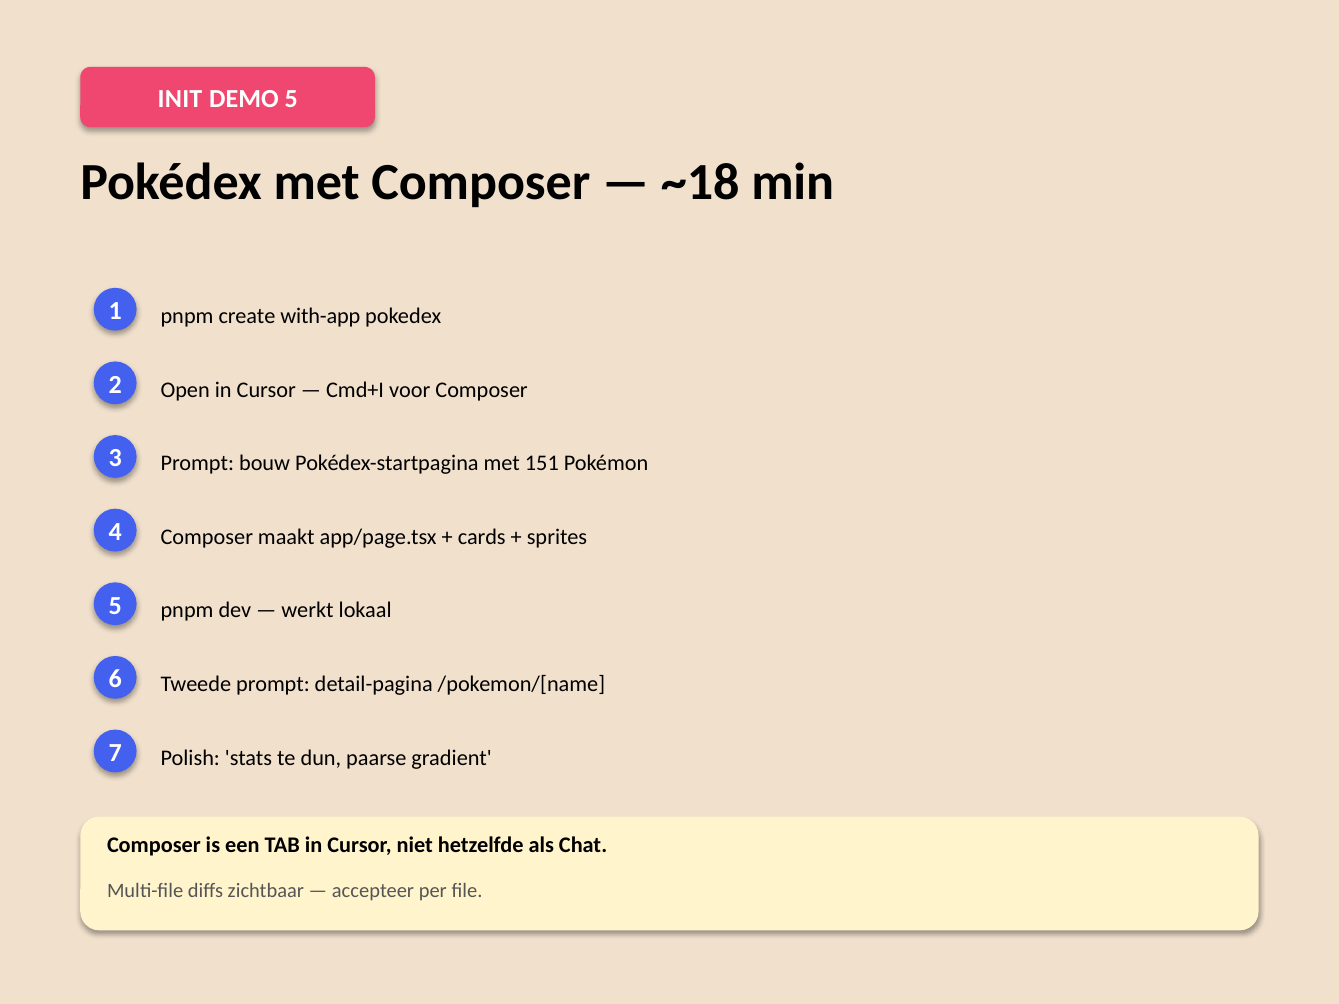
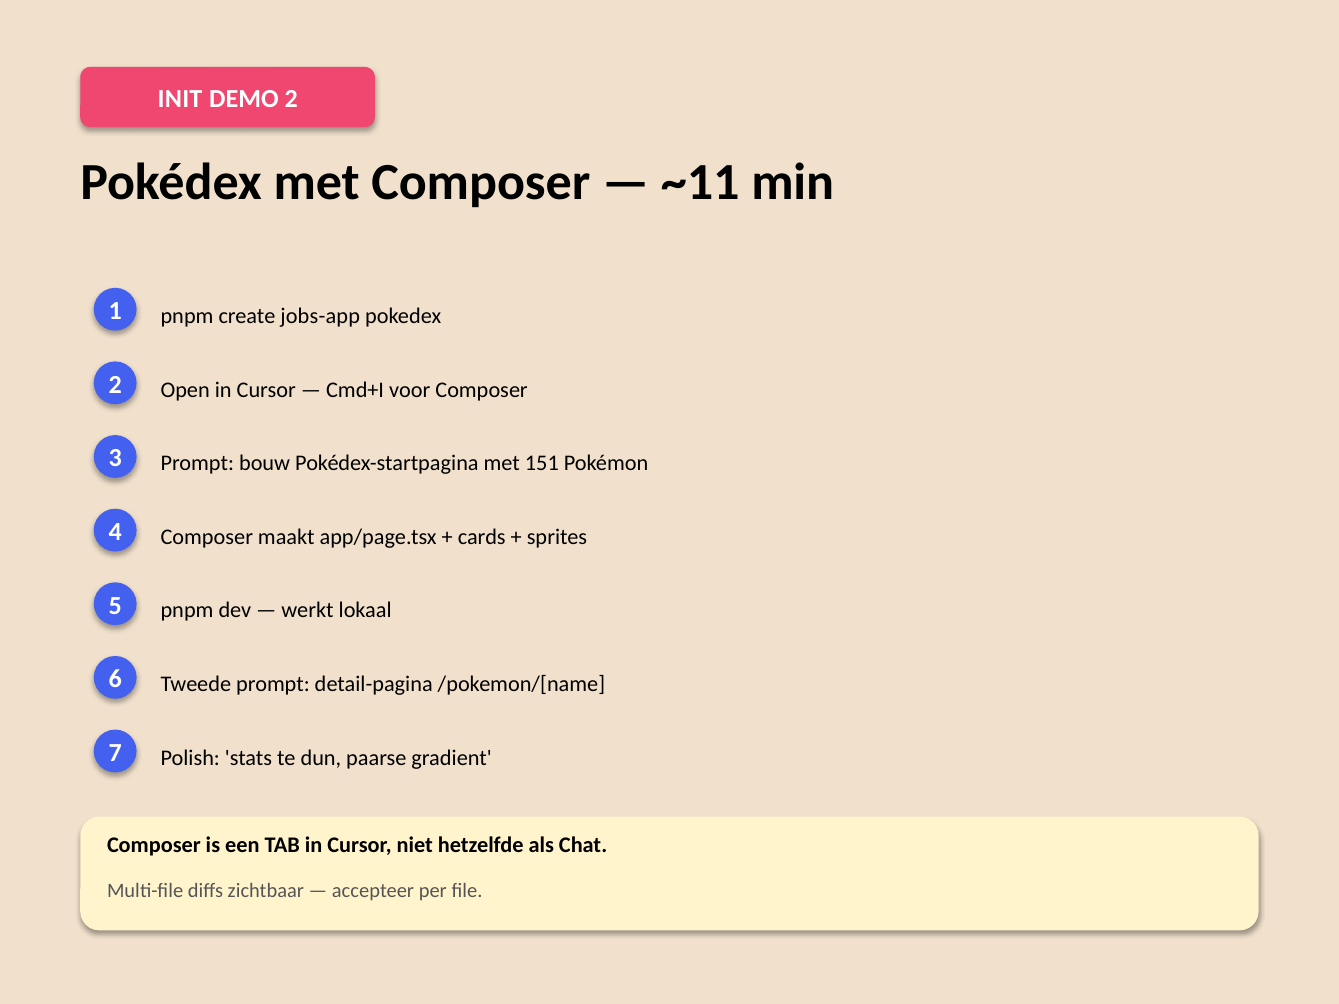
DEMO 5: 5 -> 2 (291, 99)
~18: ~18 -> ~11 (700, 182)
with-app: with-app -> jobs-app (320, 316)
